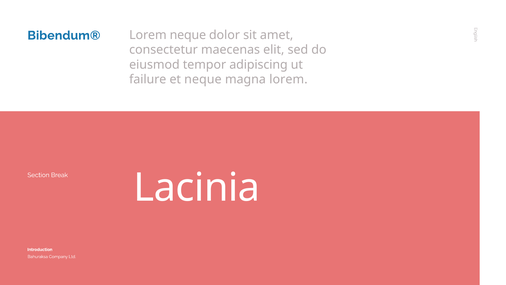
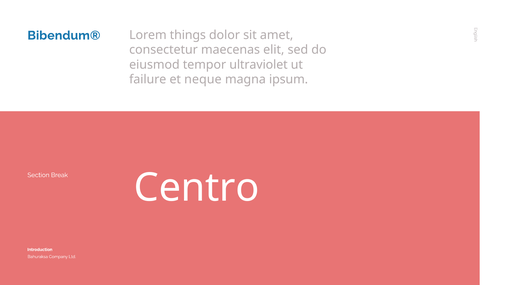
Lorem neque: neque -> things (188, 35)
adipiscing: adipiscing -> ultraviolet (258, 65)
magna lorem: lorem -> ipsum (289, 79)
Lacinia: Lacinia -> Centro (197, 188)
